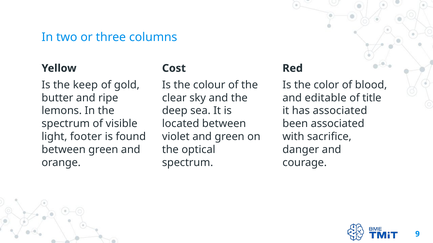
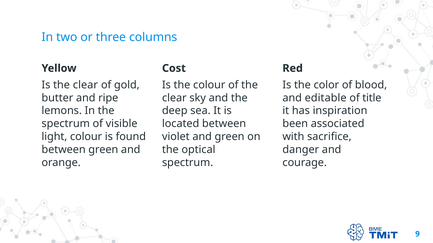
Is the keep: keep -> clear (85, 85)
has associated: associated -> inspiration (340, 111)
light footer: footer -> colour (86, 137)
